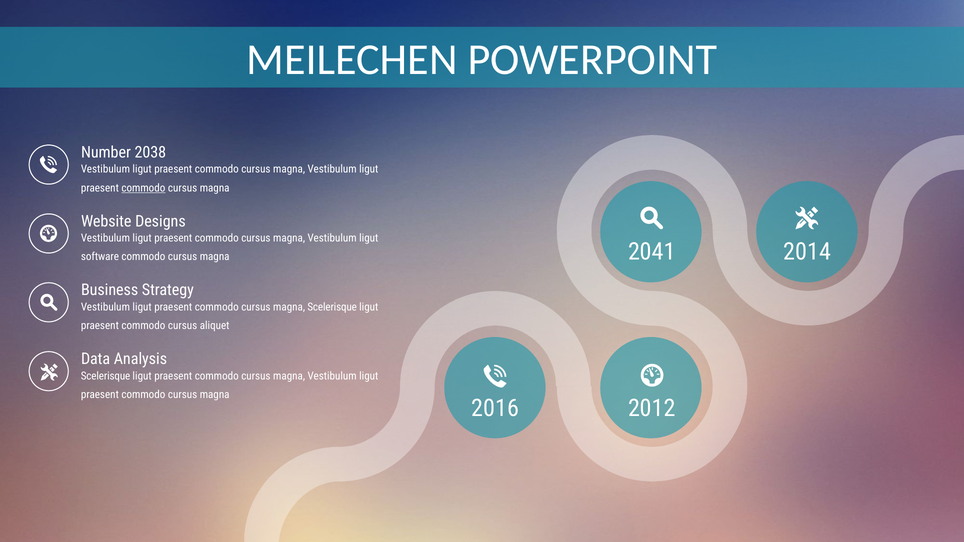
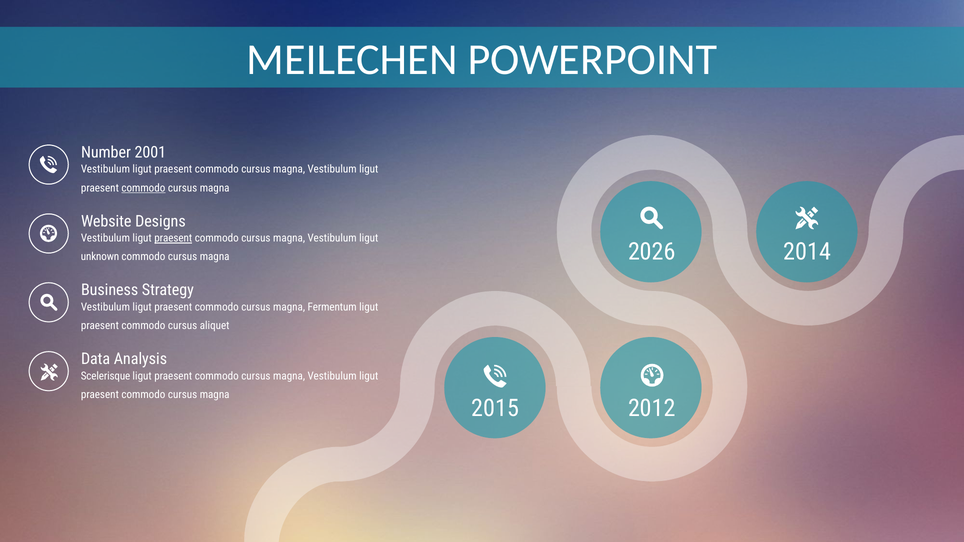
2038: 2038 -> 2001 (150, 153)
praesent underline: none -> present (173, 238)
2041: 2041 -> 2026 (652, 252)
software: software -> unknown (100, 257)
magna Scelerisque: Scelerisque -> Fermentum (332, 307)
2016: 2016 -> 2015 (495, 409)
